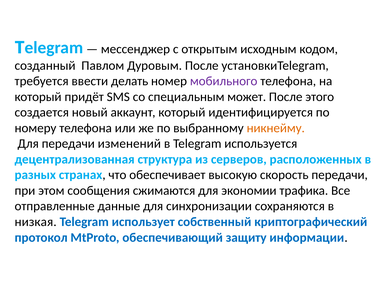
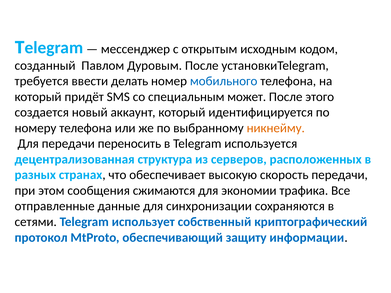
мобильного colour: purple -> blue (224, 81)
изменений: изменений -> переносить (129, 144)
низкая: низкая -> сетями (36, 222)
